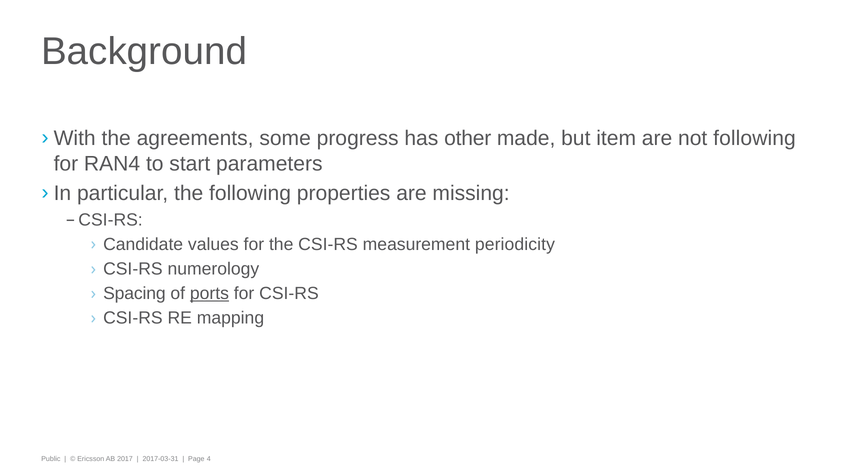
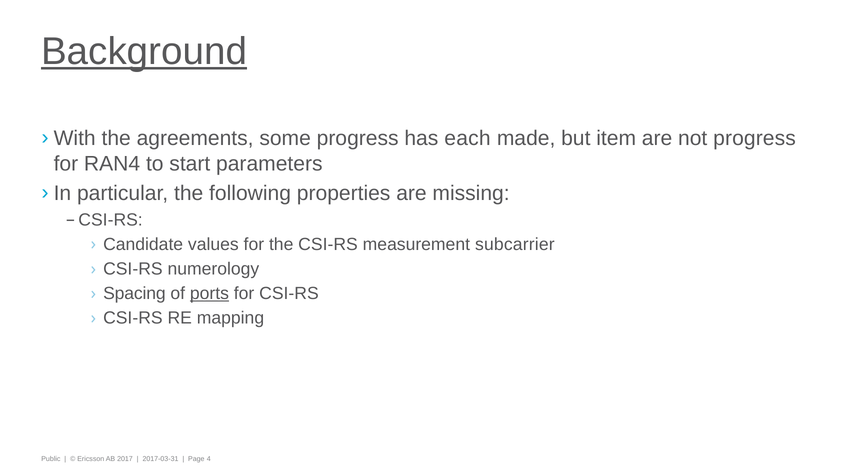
Background underline: none -> present (144, 52)
other: other -> each (467, 138)
not following: following -> progress (755, 138)
periodicity: periodicity -> subcarrier (515, 244)
